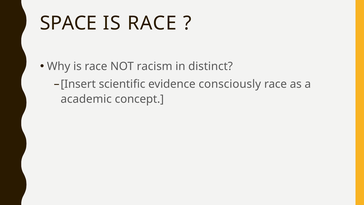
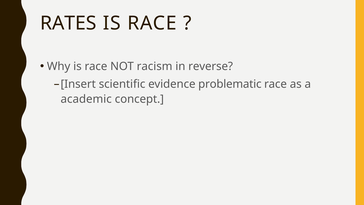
SPACE: SPACE -> RATES (68, 23)
distinct: distinct -> reverse (211, 66)
consciously: consciously -> problematic (230, 84)
